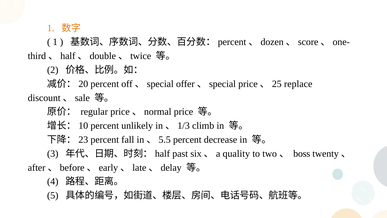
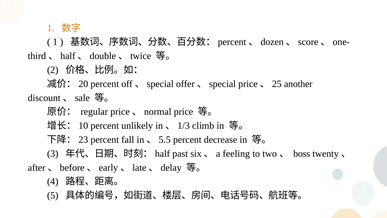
replace: replace -> another (298, 84)
quality: quality -> feeling (236, 153)
